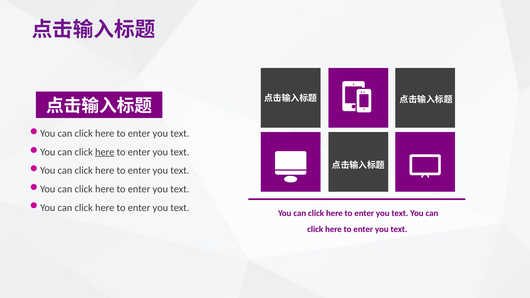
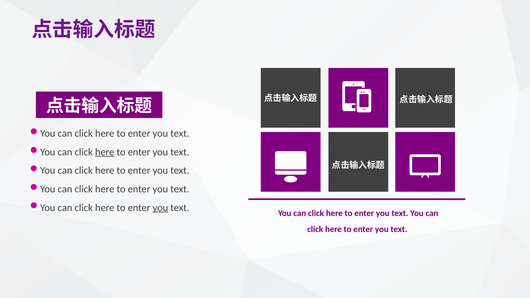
you underline: none -> present (160, 208)
